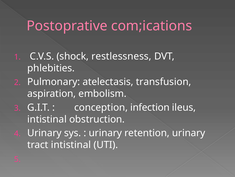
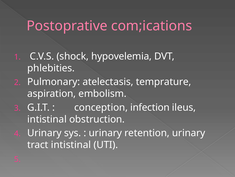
restlessness: restlessness -> hypovelemia (121, 56)
transfusion: transfusion -> temprature (164, 82)
